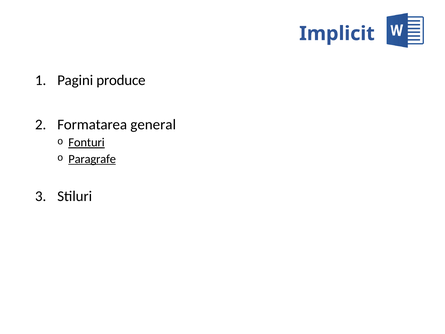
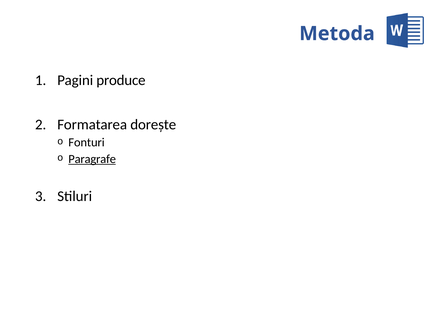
Implicit: Implicit -> Metoda (337, 34)
general: general -> doreşte (153, 125)
Fonturi underline: present -> none (87, 142)
